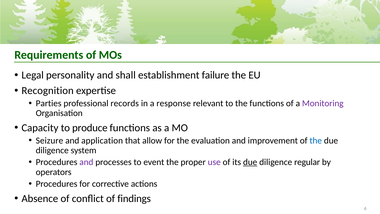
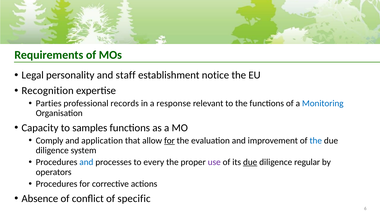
shall: shall -> staff (126, 75)
failure: failure -> notice (215, 75)
Monitoring colour: purple -> blue (323, 103)
produce: produce -> samples (90, 128)
Seizure: Seizure -> Comply (50, 140)
for underline: none -> present (169, 140)
and colour: purple -> blue (86, 162)
event: event -> every (154, 162)
findings: findings -> specific (134, 198)
